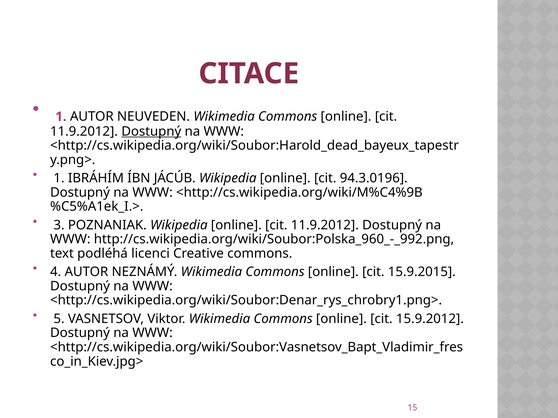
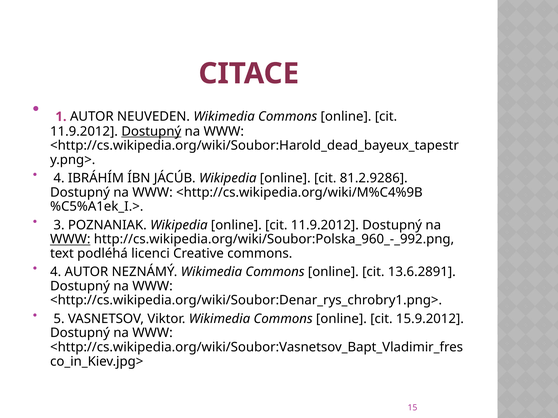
1: 1 -> 4 (59, 178)
94.3.0196: 94.3.0196 -> 81.2.9286 (374, 178)
WWW underline: none -> present (70, 240)
15.9.2015: 15.9.2015 -> 13.6.2891 (422, 272)
